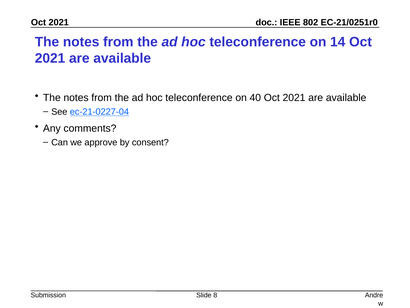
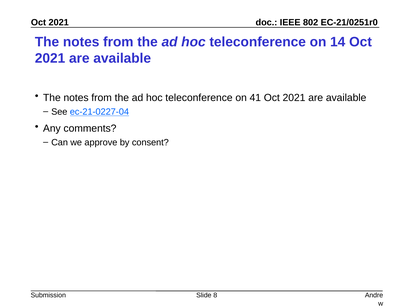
40: 40 -> 41 (255, 98)
